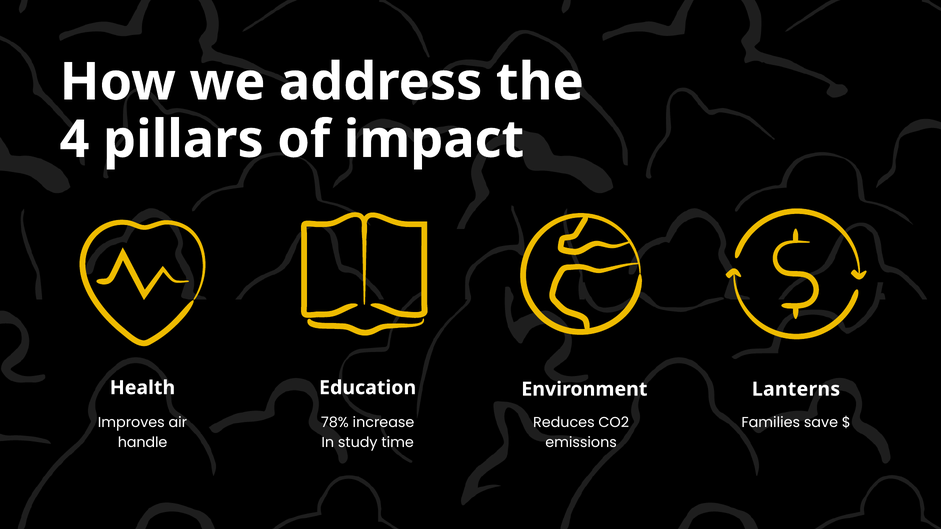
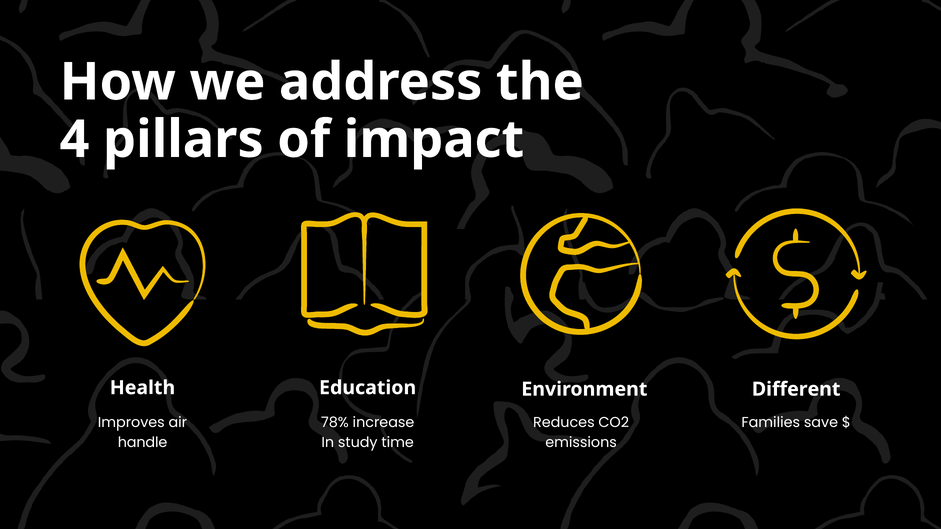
Lanterns: Lanterns -> Different (796, 389)
